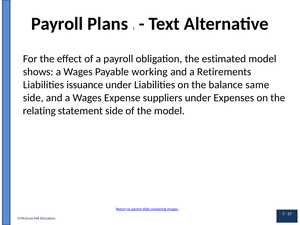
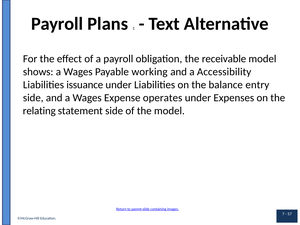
estimated: estimated -> receivable (224, 59)
Retirements: Retirements -> Accessibility (224, 72)
same: same -> entry (257, 85)
suppliers: suppliers -> operates (163, 98)
